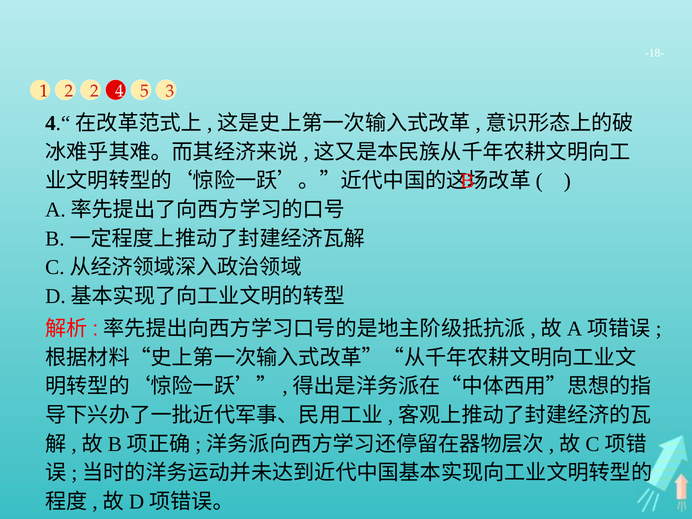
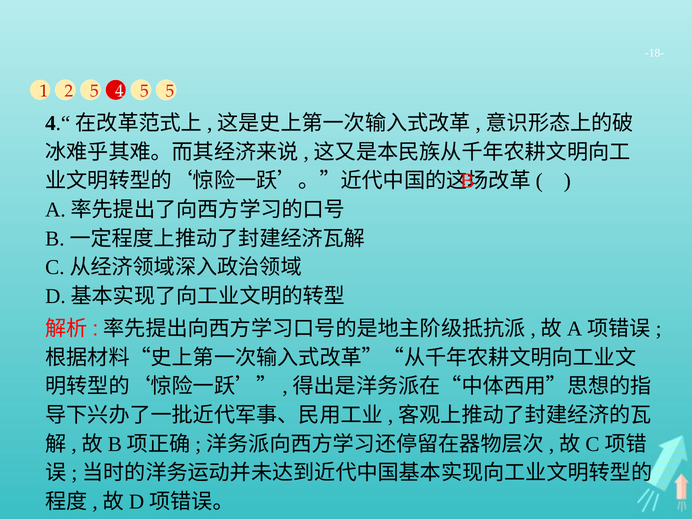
2 2: 2 -> 5 (94, 91)
5 3: 3 -> 5 (170, 91)
